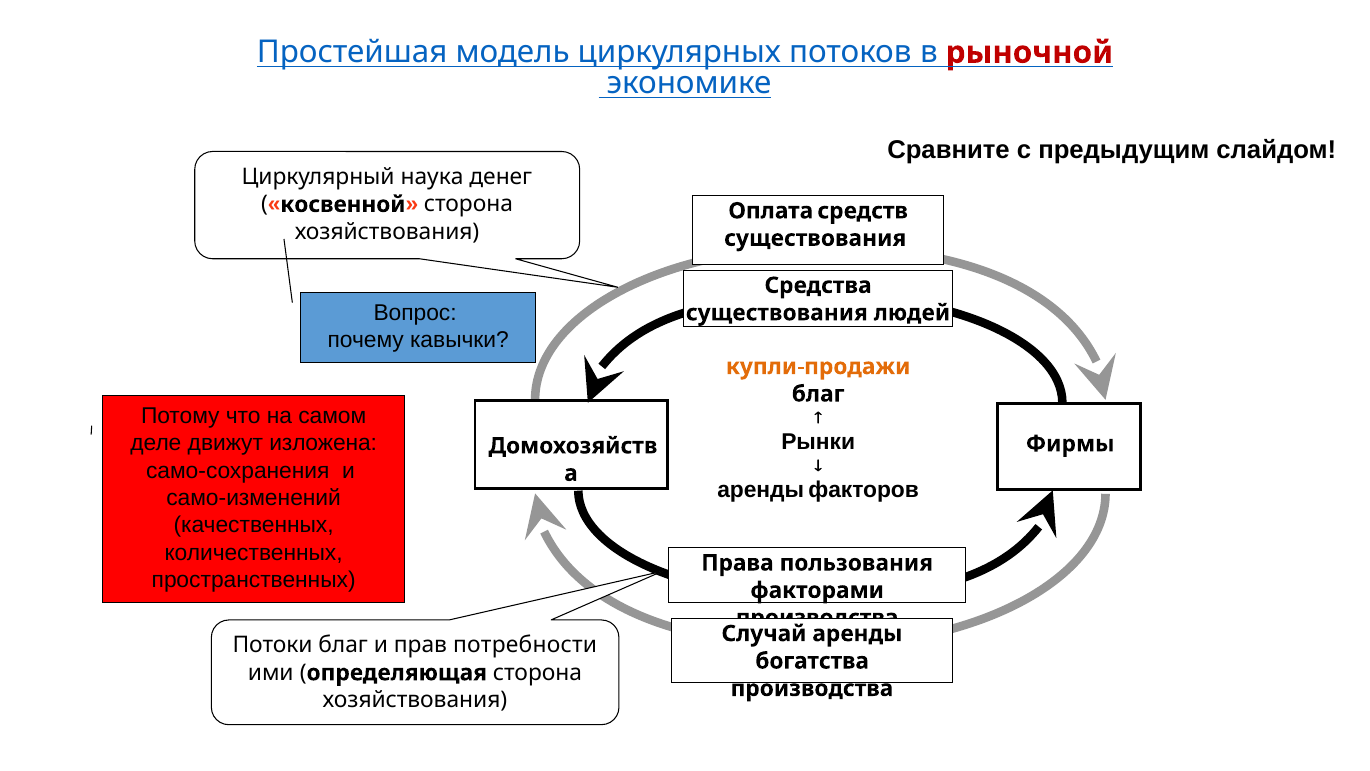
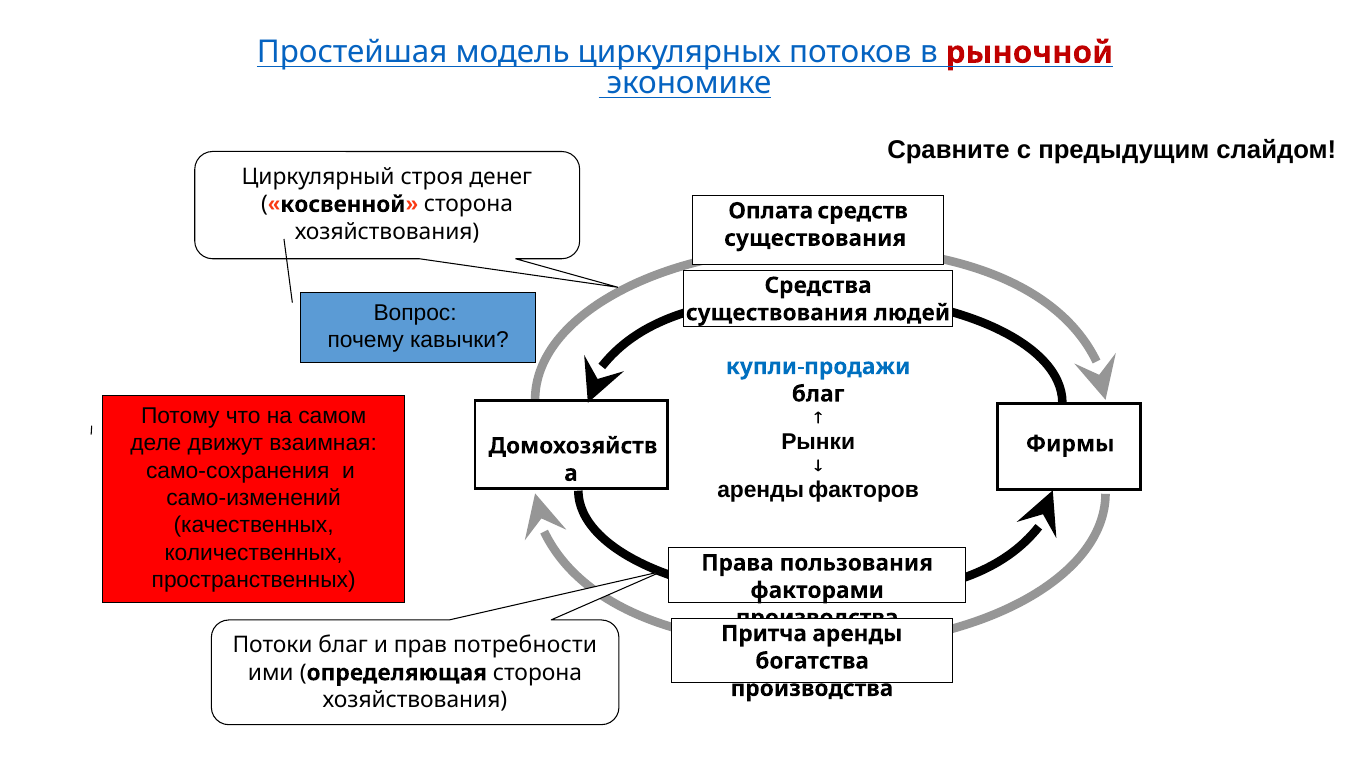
наука: наука -> строя (432, 177)
купли-продажи colour: orange -> blue (818, 366)
изложена: изложена -> взаимная (323, 443)
Случай: Случай -> Притча (764, 633)
